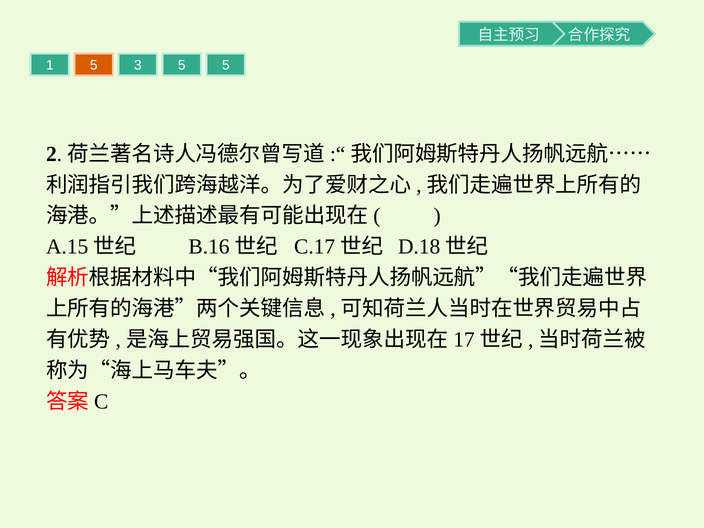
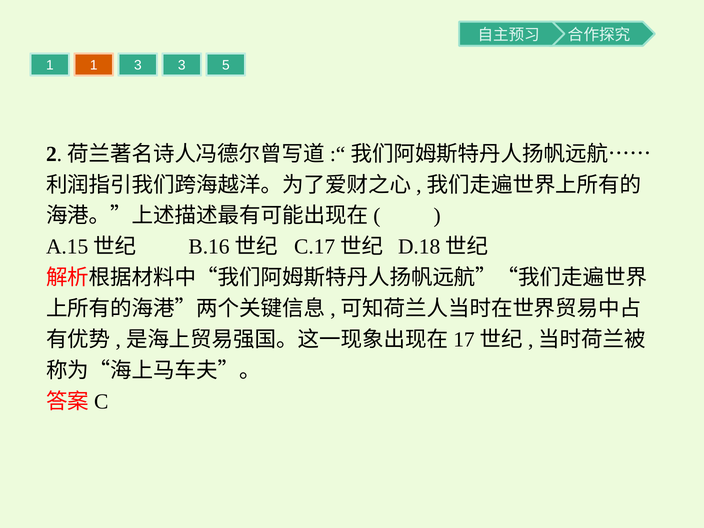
1 5: 5 -> 1 (94, 65)
3 5: 5 -> 3 (182, 65)
